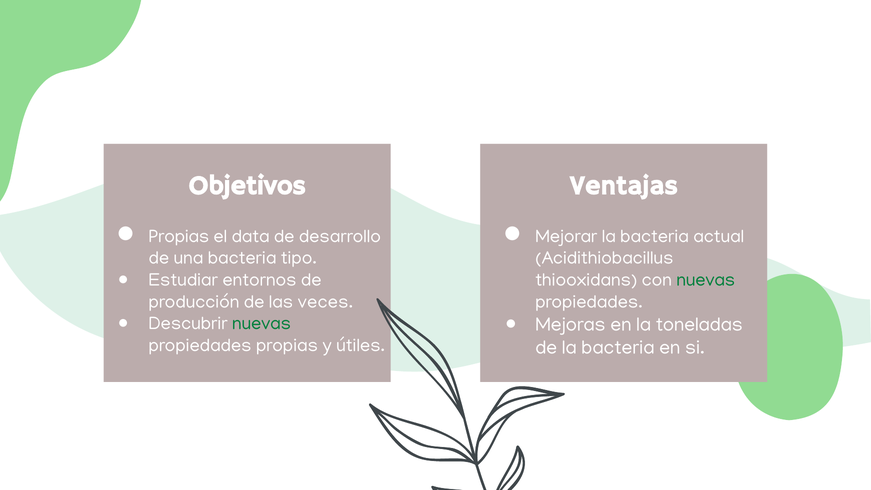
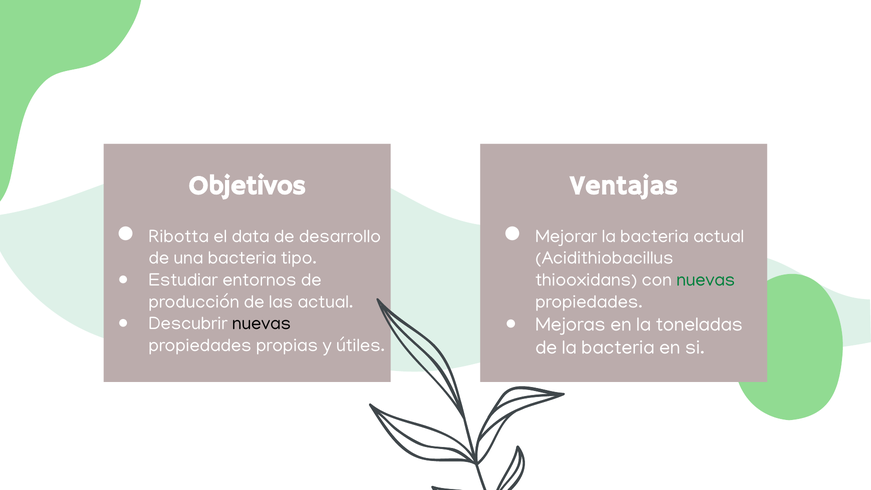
Propias: Propias -> Ribotta (179, 236)
las veces: veces -> actual (325, 302)
nuevas colour: green -> black (262, 323)
